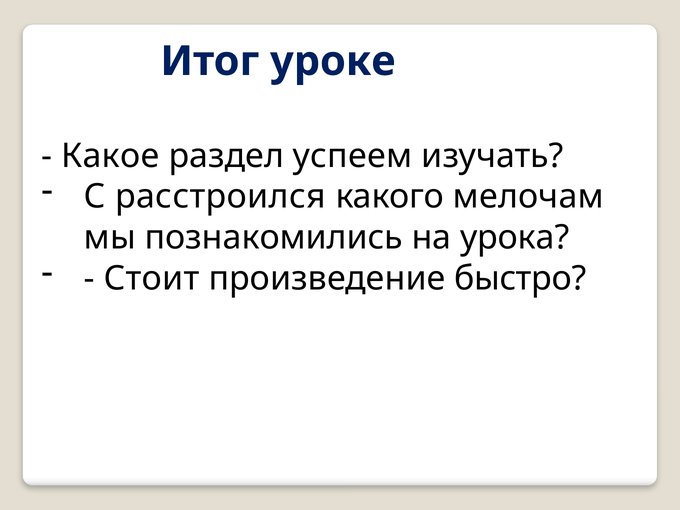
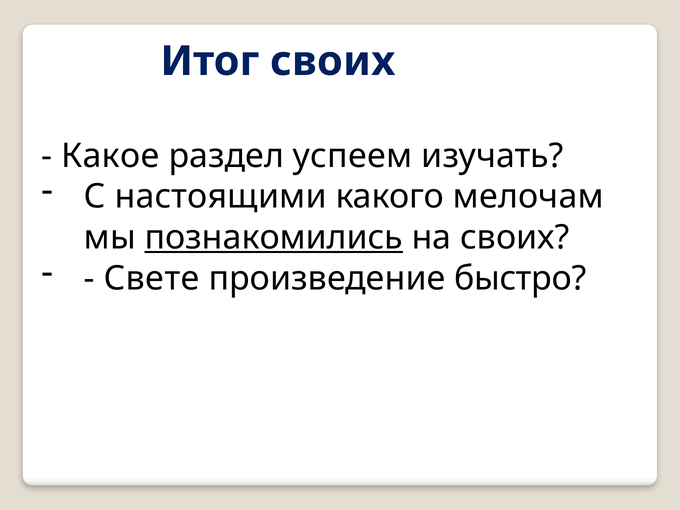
Итог уроке: уроке -> своих (333, 61)
расстроился: расстроился -> настоящими (221, 197)
познакомились underline: none -> present (274, 237)
на урока: урока -> своих (515, 237)
Стоит: Стоит -> Свете (152, 278)
